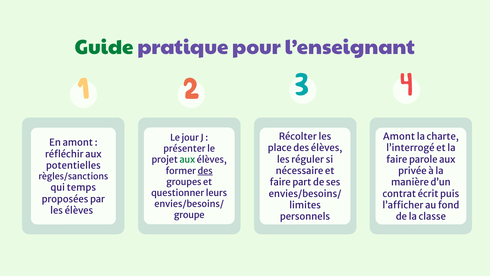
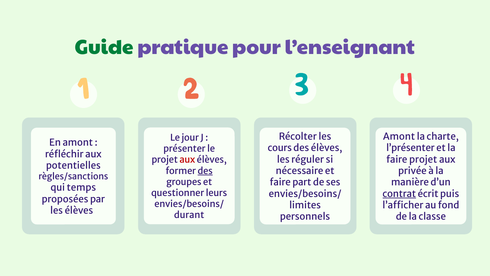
place: place -> cours (280, 148)
l’interrogé: l’interrogé -> l’présenter (410, 148)
faire parole: parole -> projet (423, 159)
aux colour: green -> red (187, 160)
contrat underline: none -> present (399, 194)
groupe: groupe -> durant (189, 215)
